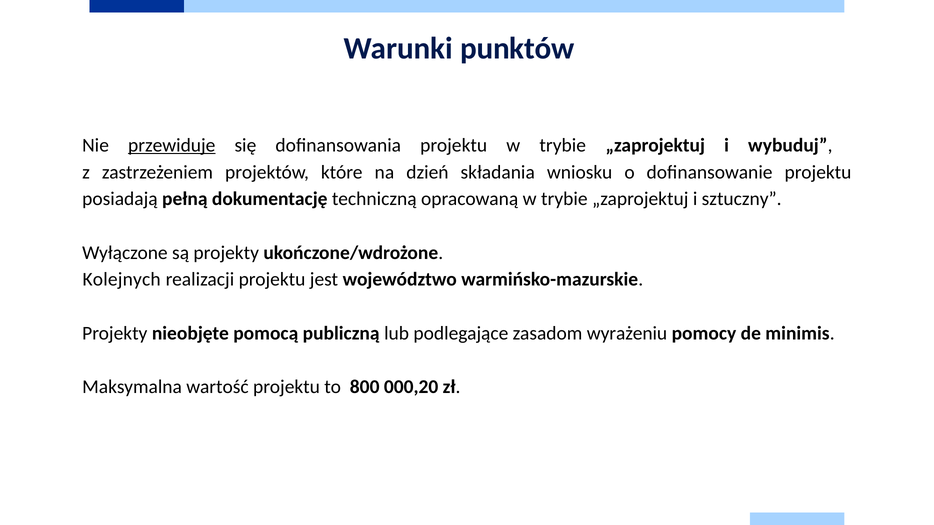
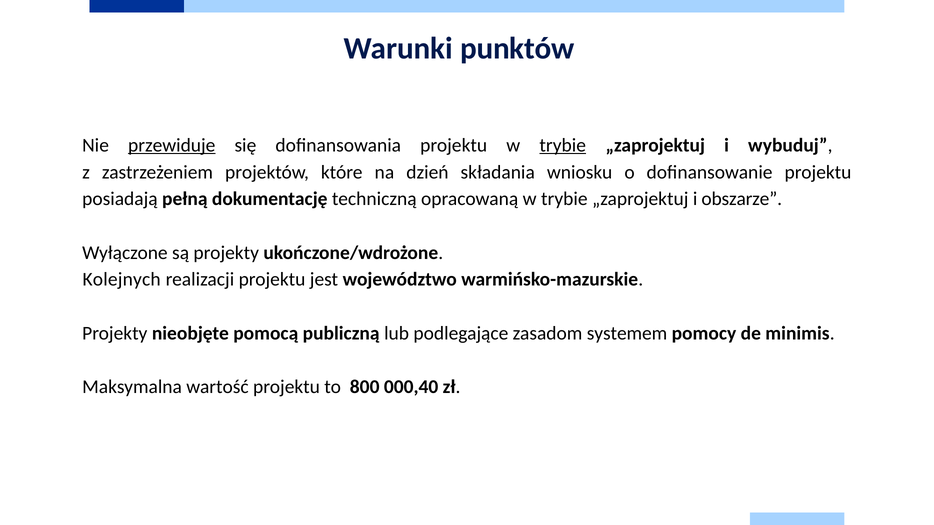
trybie underline: none -> present (563, 145)
sztuczny: sztuczny -> obszarze (742, 199)
wyrażeniu: wyrażeniu -> systemem (627, 333)
000,20: 000,20 -> 000,40 (411, 387)
